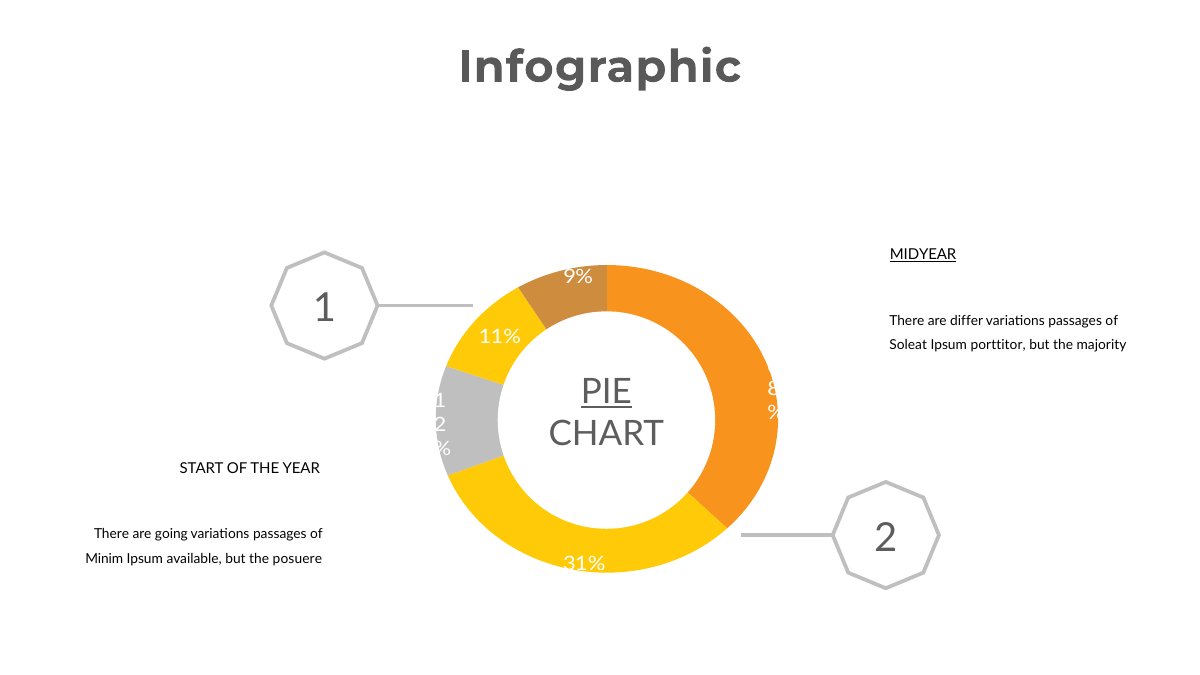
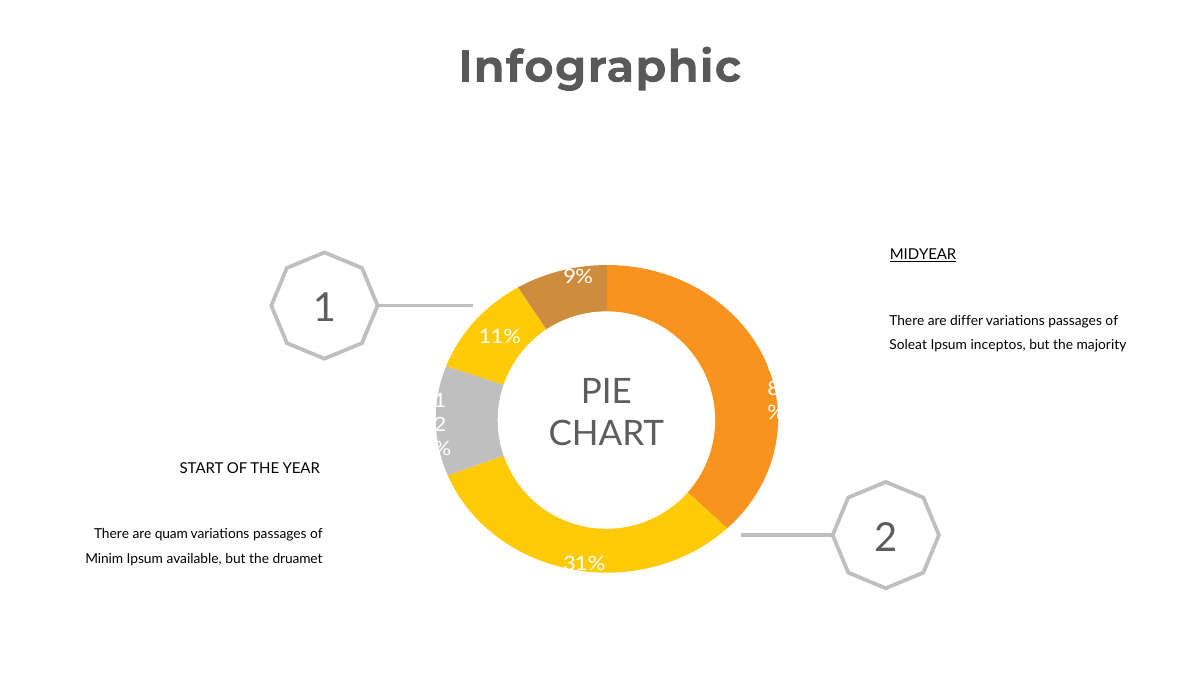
porttitor: porttitor -> inceptos (998, 345)
PIE underline: present -> none (606, 392)
going: going -> quam (171, 534)
posuere: posuere -> druamet (298, 559)
